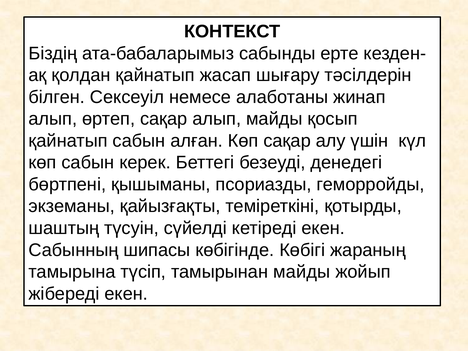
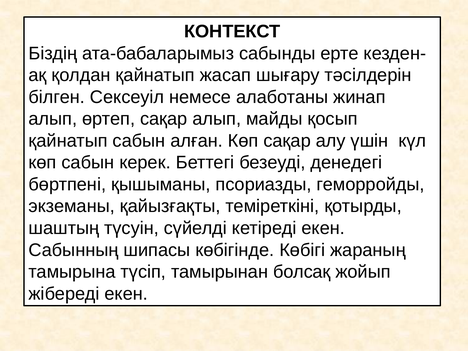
тамырынан майды: майды -> болсақ (302, 272)
